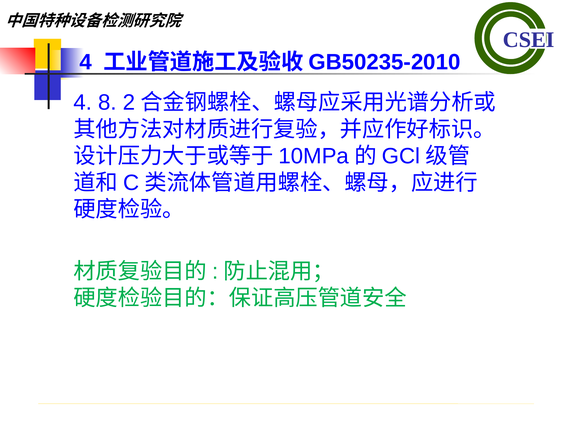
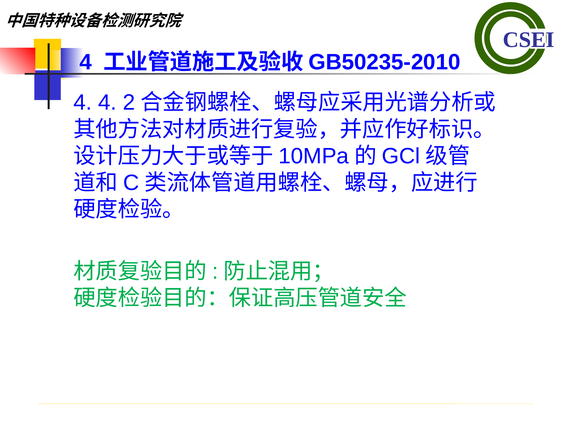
4 8: 8 -> 4 (107, 103)
